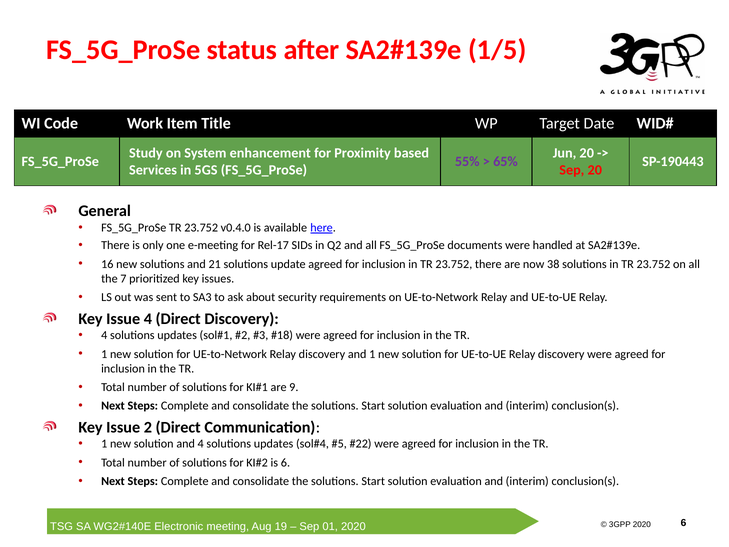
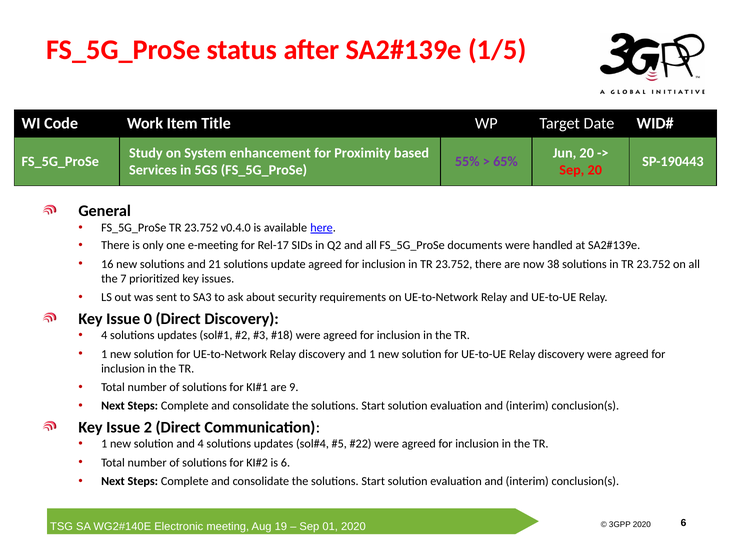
Issue 4: 4 -> 0 (148, 319)
